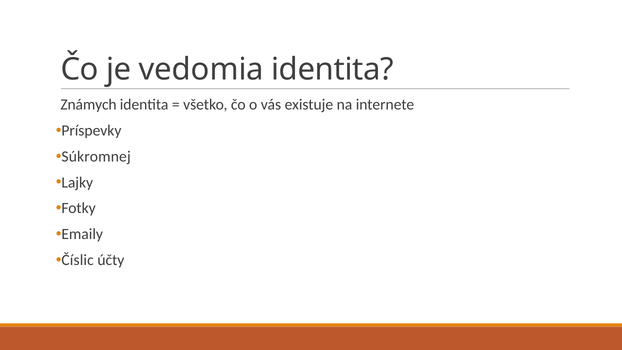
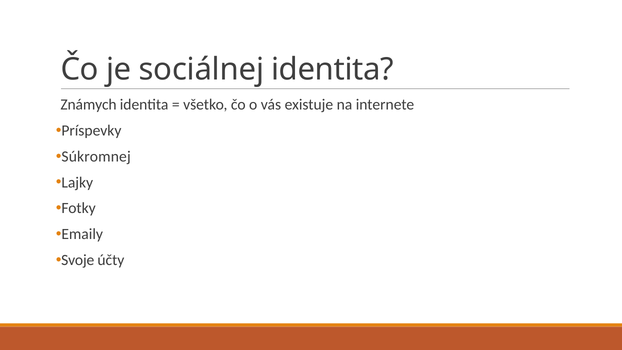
vedomia: vedomia -> sociálnej (201, 70)
Číslic: Číslic -> Svoje (78, 260)
